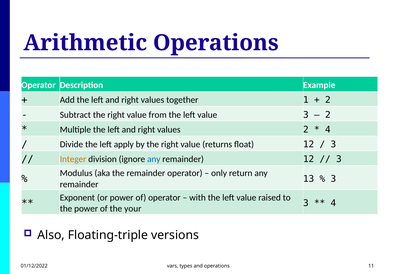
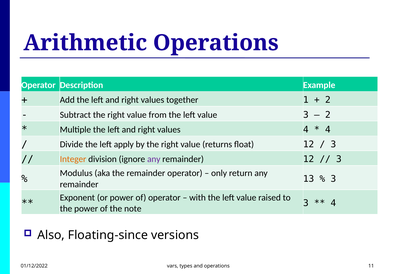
values 2: 2 -> 4 (306, 130)
any colour: blue -> purple (154, 159)
your: your -> note (133, 209)
Floating-triple: Floating-triple -> Floating-since (108, 235)
